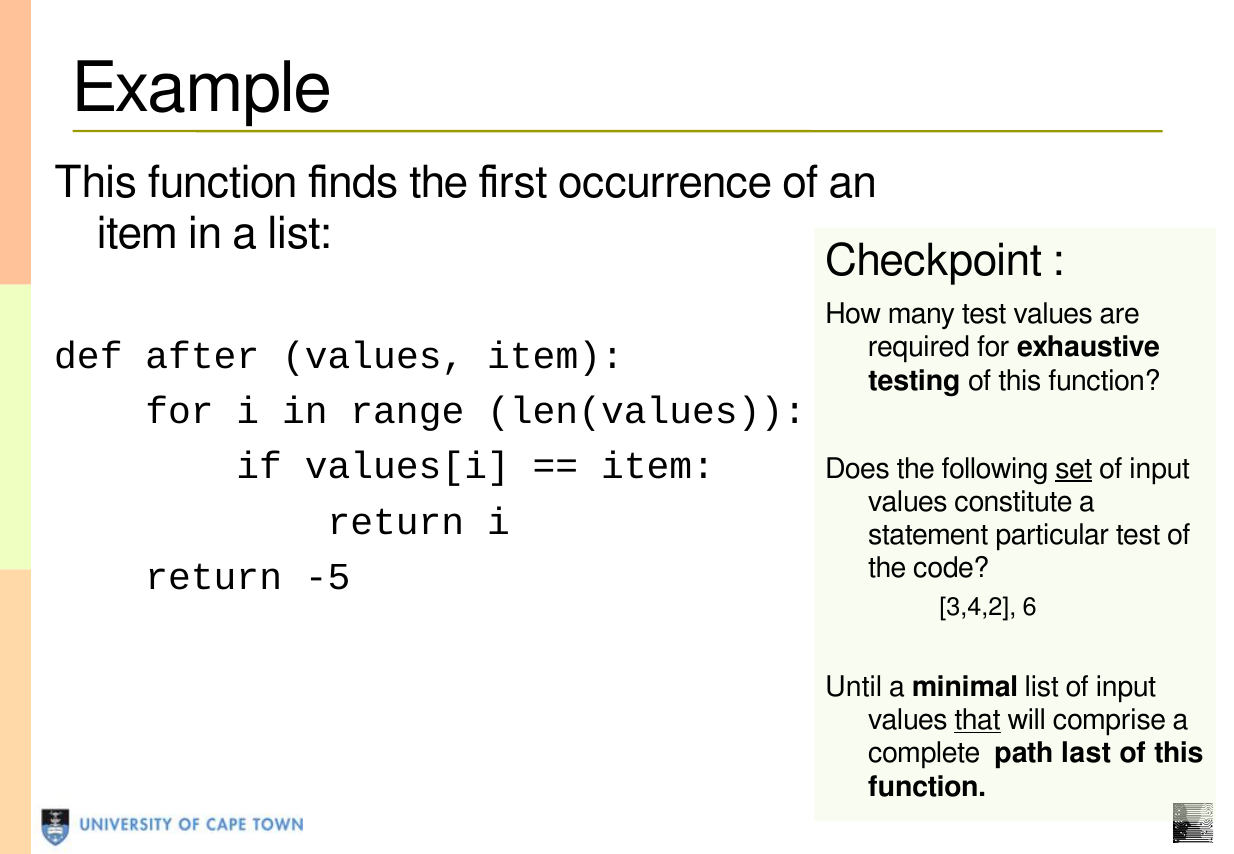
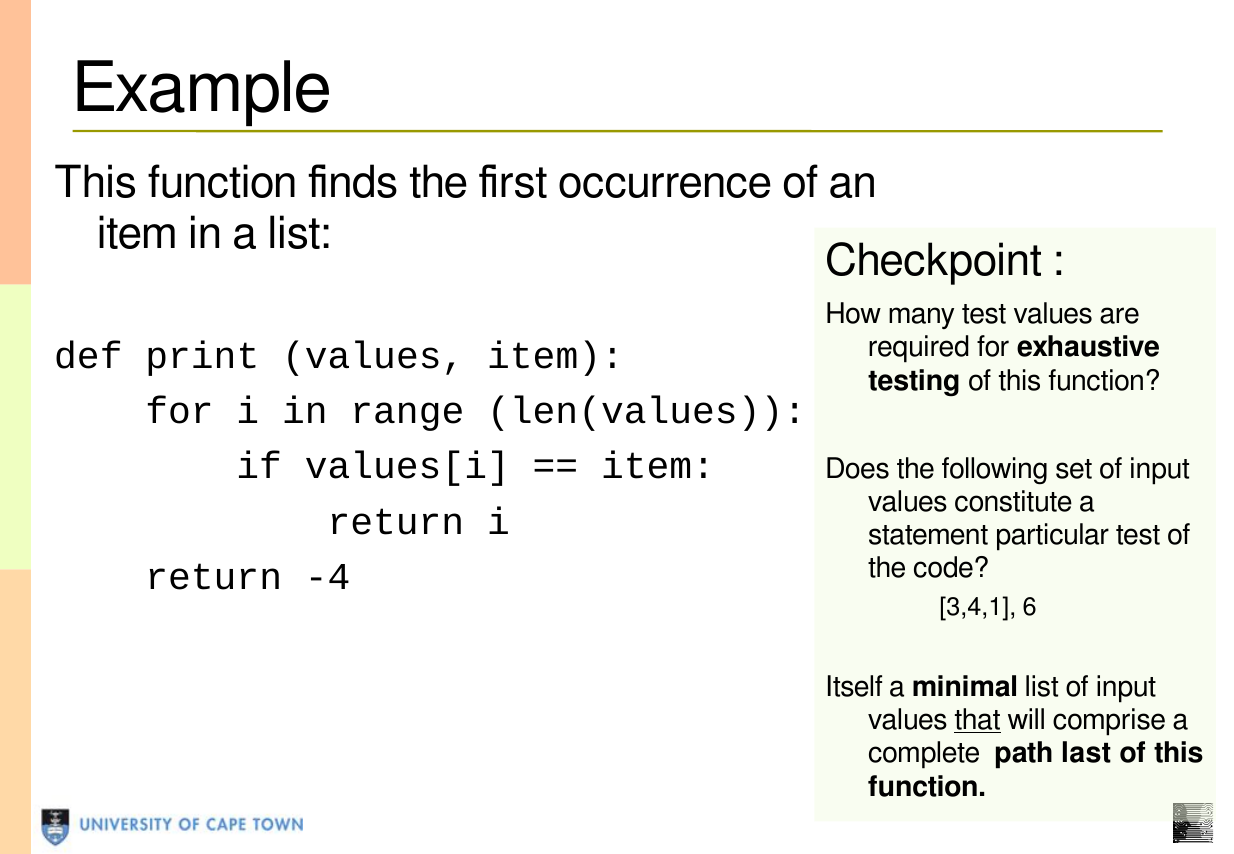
after: after -> print (202, 356)
set underline: present -> none (1074, 469)
-5: -5 -> -4 (328, 577)
3,4,2: 3,4,2 -> 3,4,1 (978, 608)
Until: Until -> Itself (854, 687)
